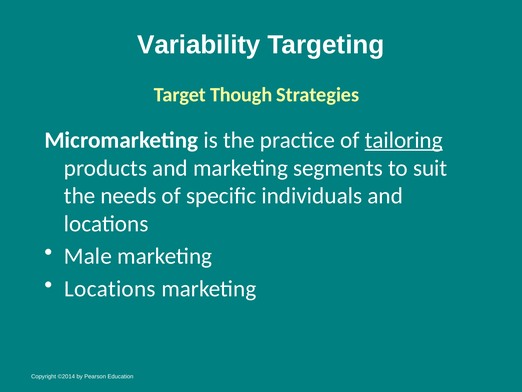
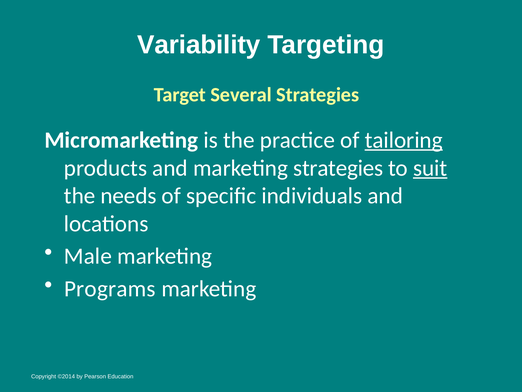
Though: Though -> Several (241, 95)
marketing segments: segments -> strategies (338, 168)
suit underline: none -> present (430, 168)
Locations: Locations -> Programs (110, 288)
